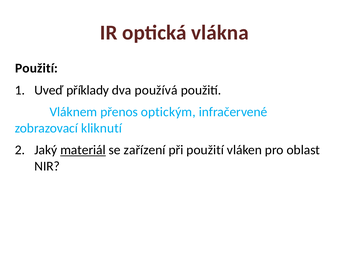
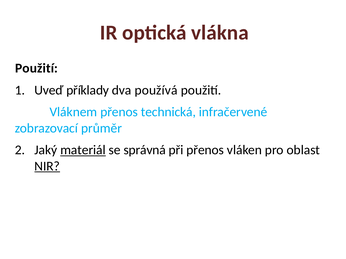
optickým: optickým -> technická (168, 112)
kliknutí: kliknutí -> průměr (102, 128)
zařízení: zařízení -> správná (145, 150)
při použití: použití -> přenos (205, 150)
NIR underline: none -> present (47, 166)
